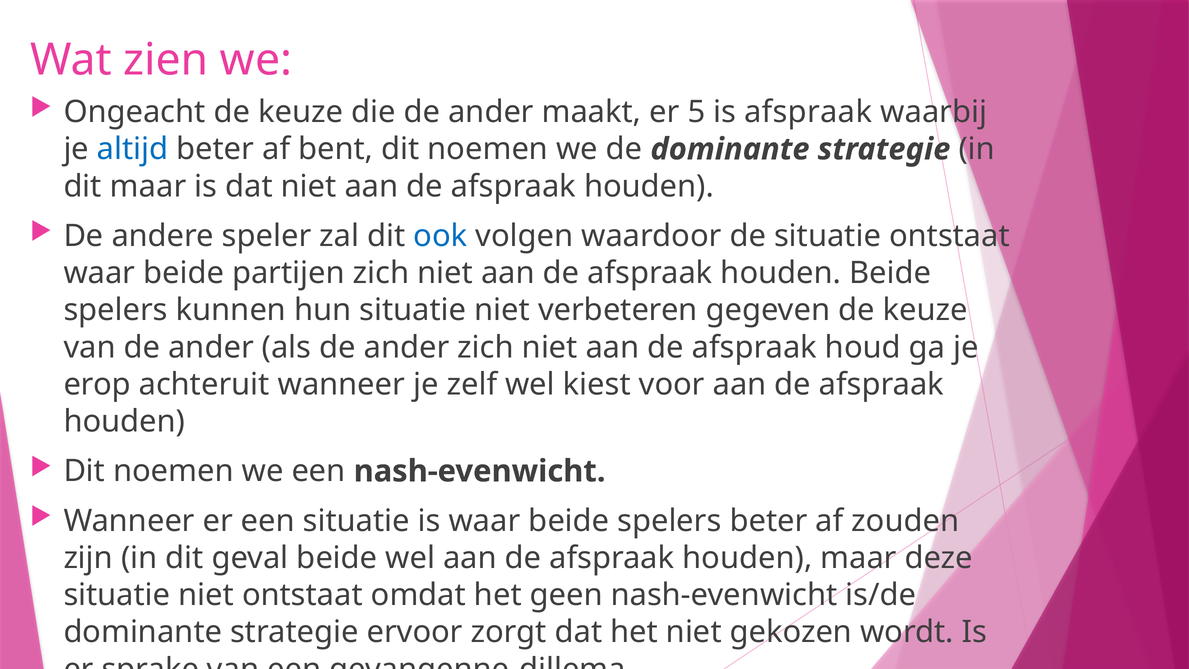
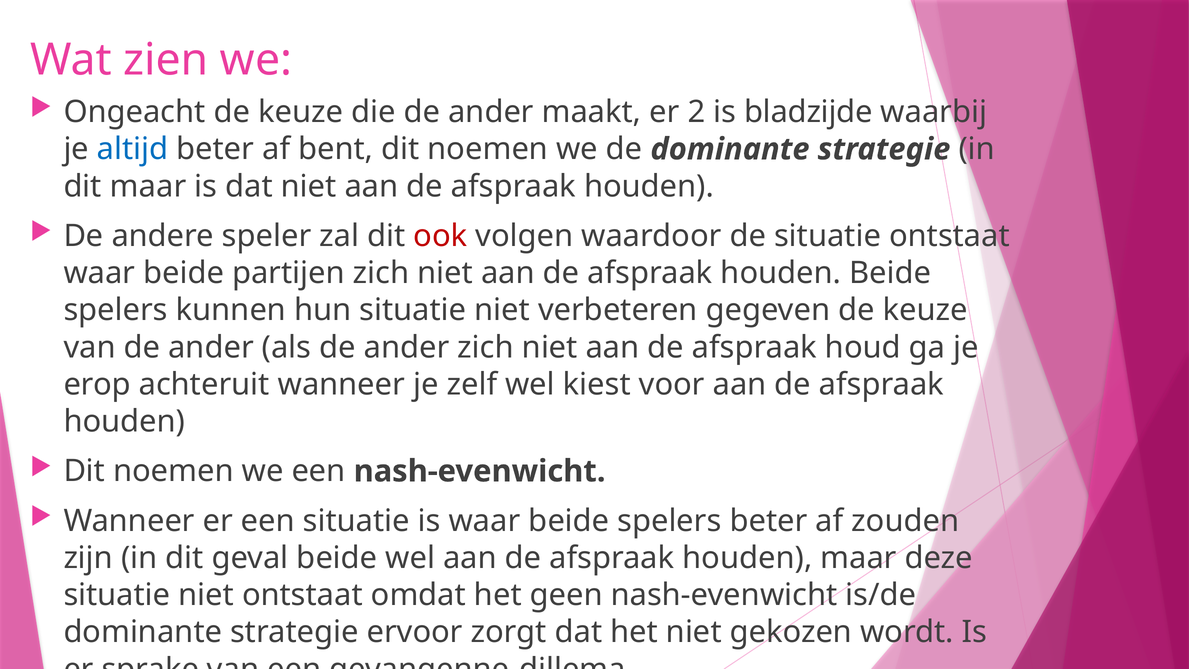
5: 5 -> 2 (696, 112)
is afspraak: afspraak -> bladzijde (808, 112)
ook colour: blue -> red (440, 236)
